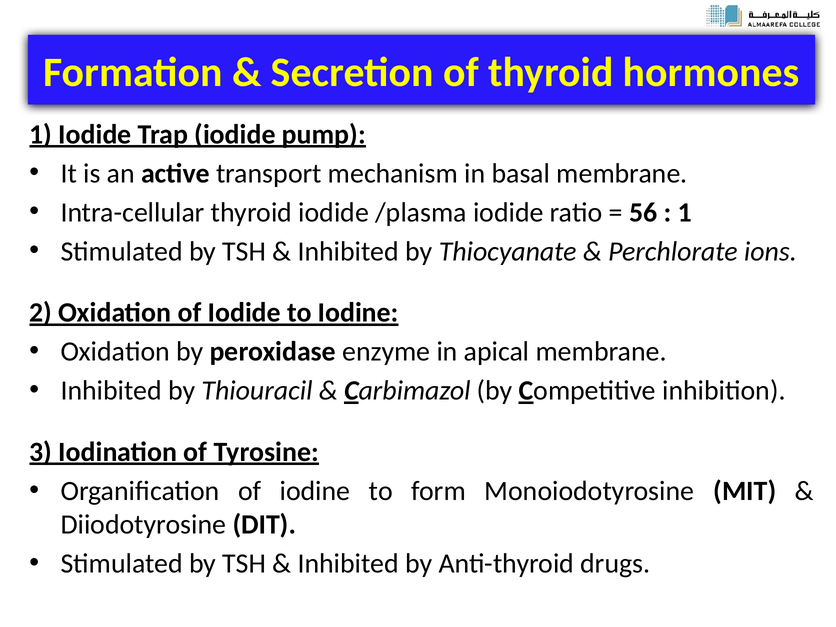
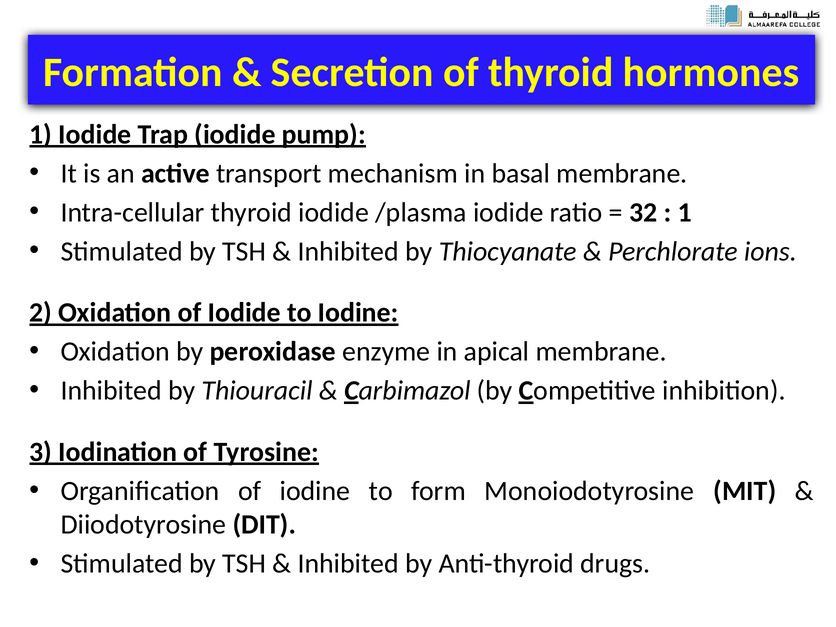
56: 56 -> 32 (643, 212)
